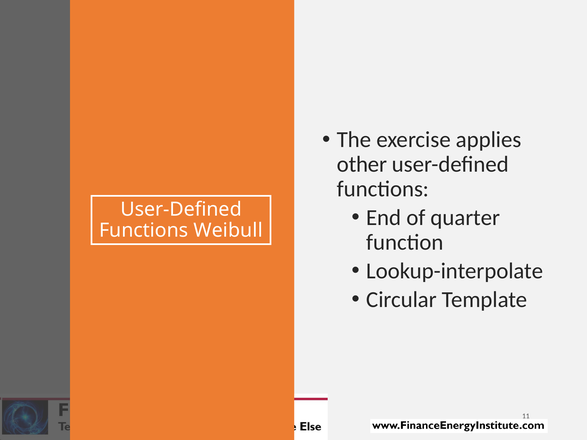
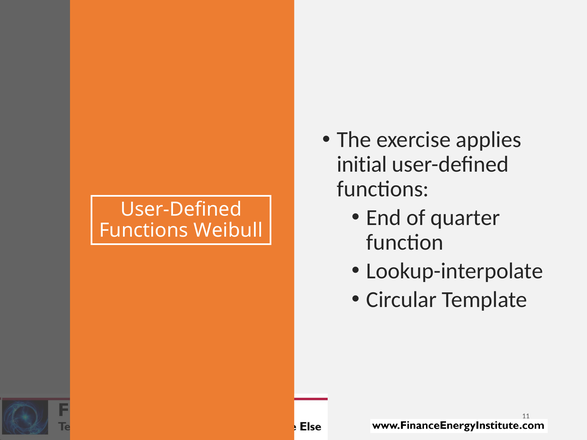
other: other -> initial (362, 164)
